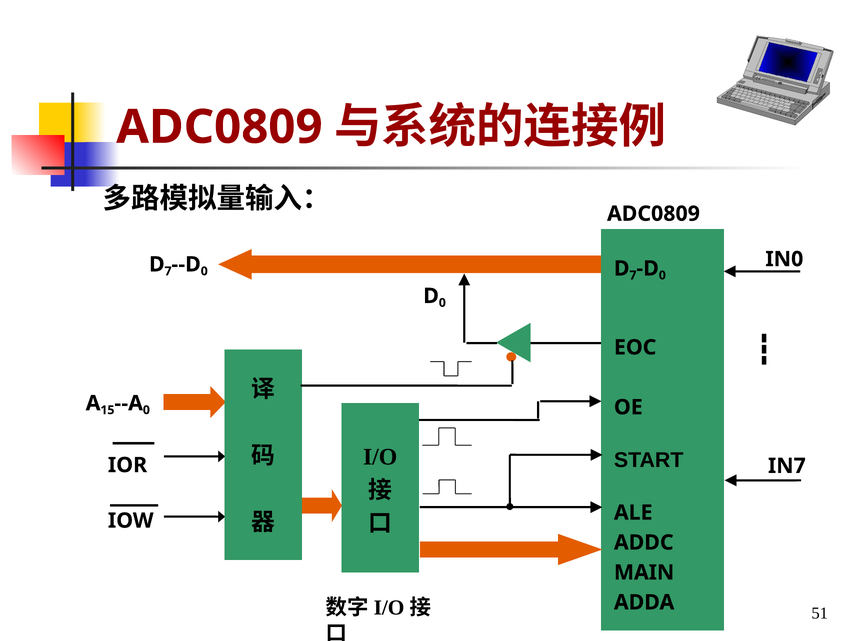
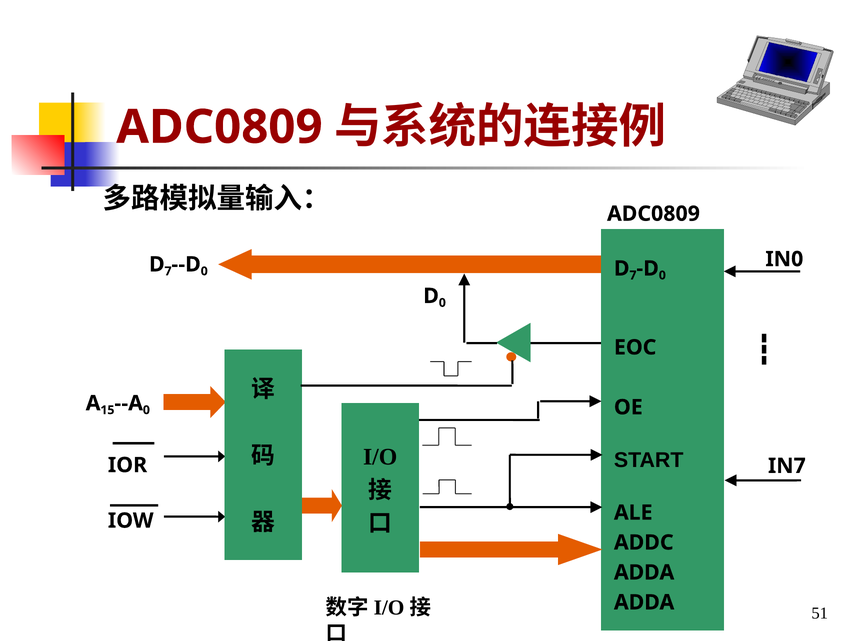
MAIN: MAIN -> ADDA (644, 573)
